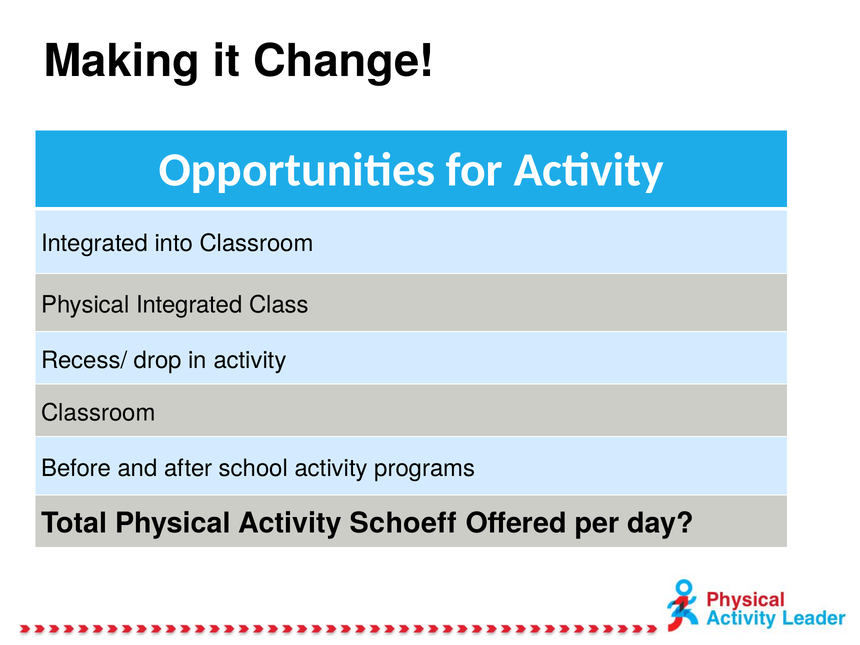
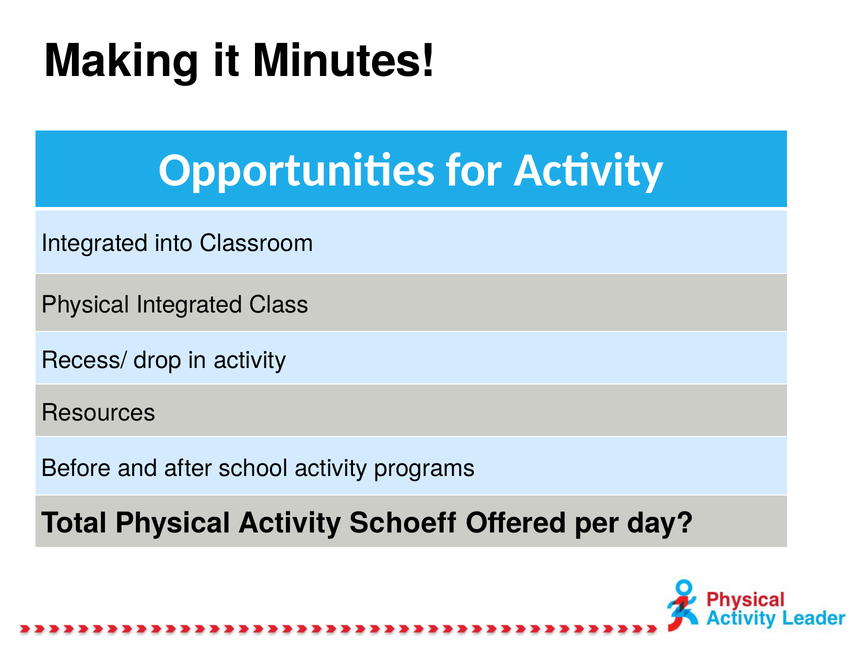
Change: Change -> Minutes (344, 61)
Classroom: Classroom -> Resources (98, 413)
